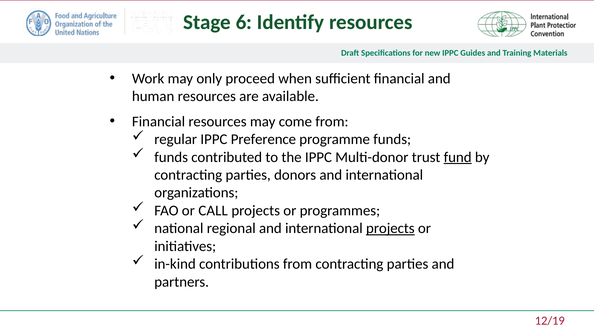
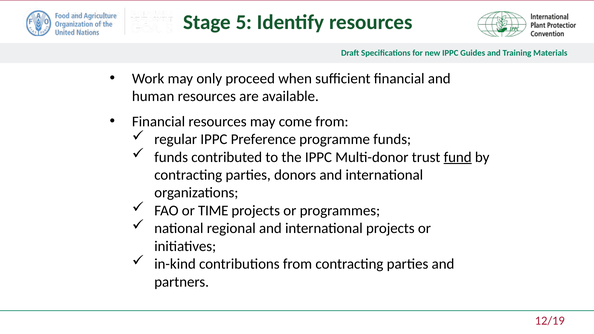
6: 6 -> 5 (244, 22)
CALL: CALL -> TIME (213, 211)
projects underline: present -> none (390, 228)
